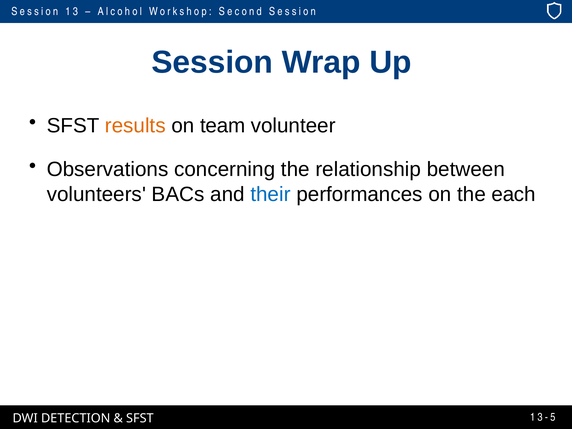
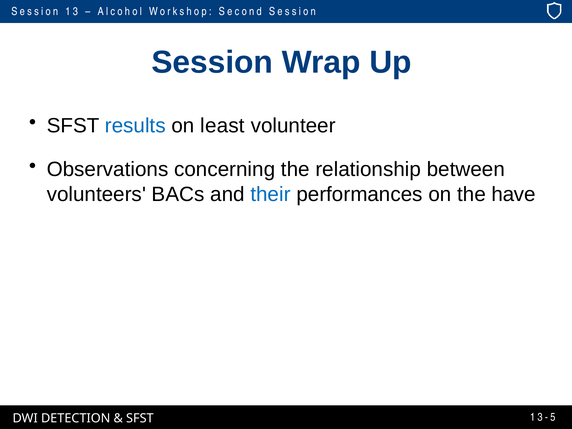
results colour: orange -> blue (135, 126)
team: team -> least (222, 126)
each: each -> have (513, 194)
